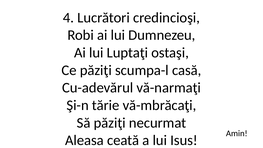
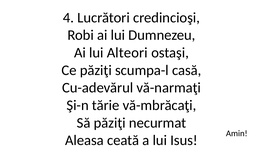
Luptaţi: Luptaţi -> Alteori (127, 53)
